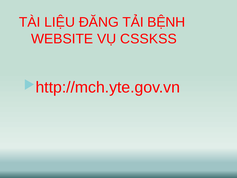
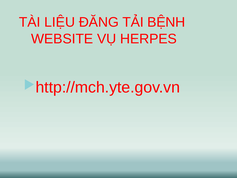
CSSKSS: CSSKSS -> HERPES (148, 39)
